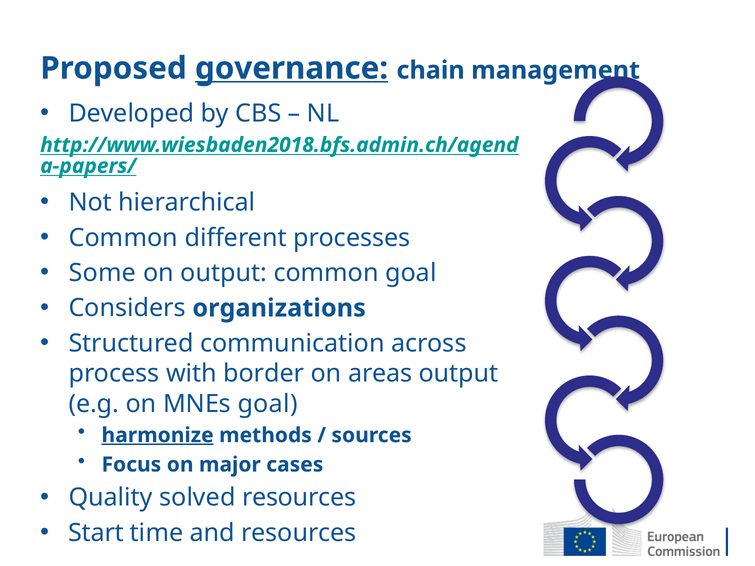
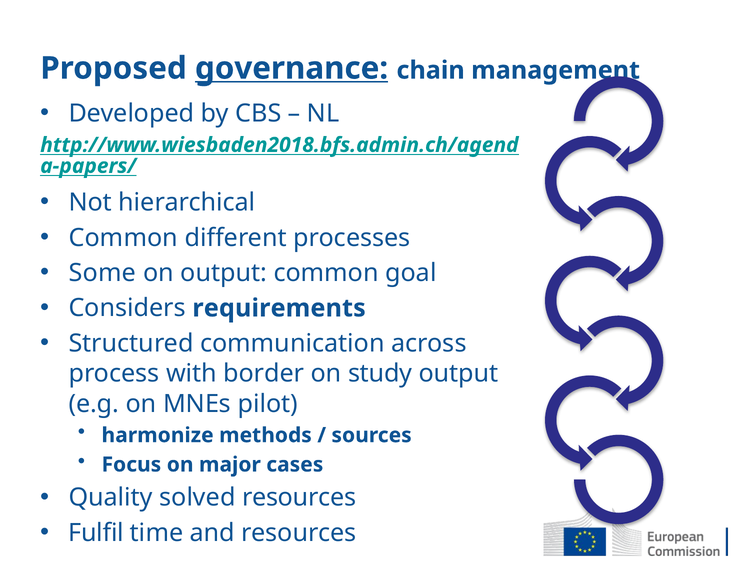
organizations: organizations -> requirements (279, 308)
areas: areas -> study (380, 374)
MNEs goal: goal -> pilot (268, 404)
harmonize underline: present -> none (158, 435)
Start: Start -> Fulfil (96, 533)
